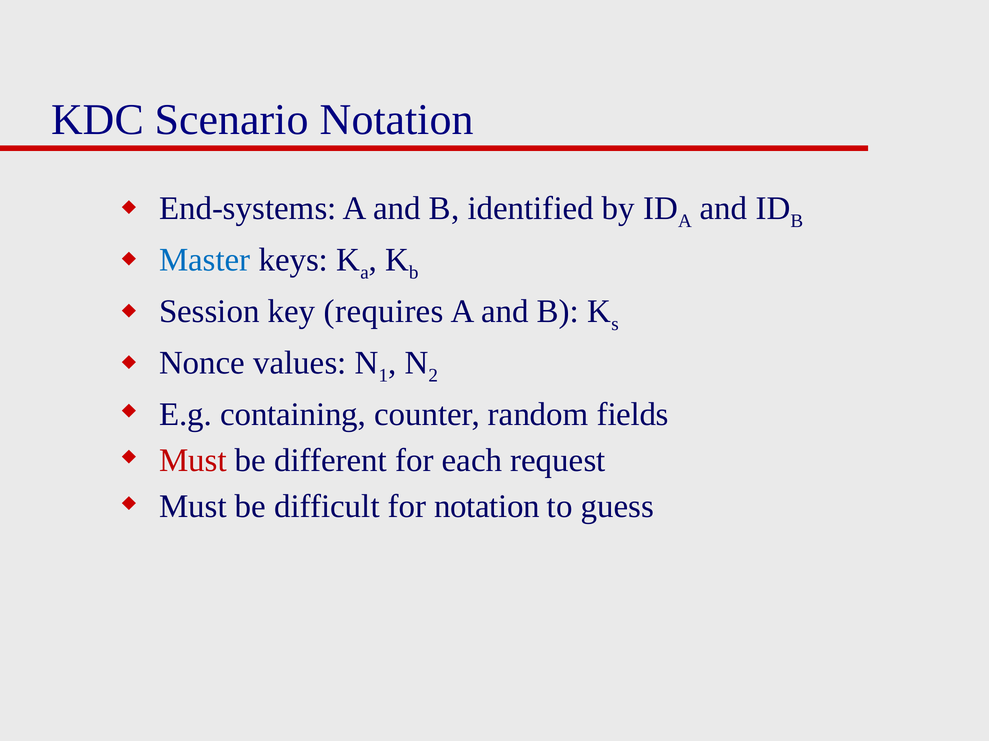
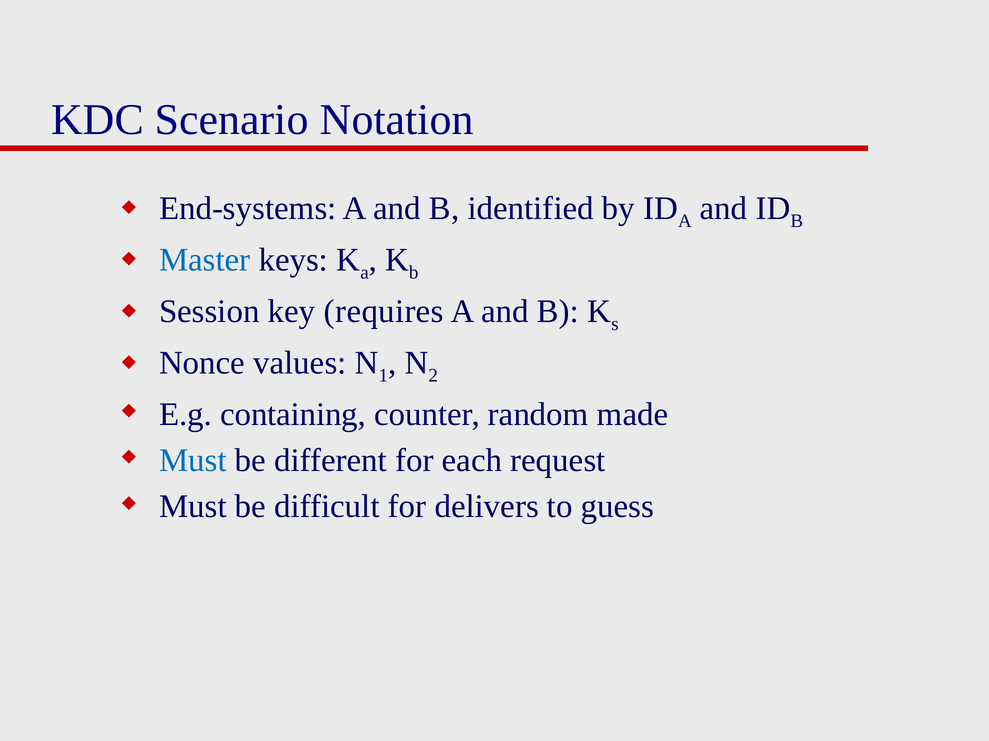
fields: fields -> made (633, 415)
Must colour: red -> blue (193, 461)
for notation: notation -> delivers (487, 507)
